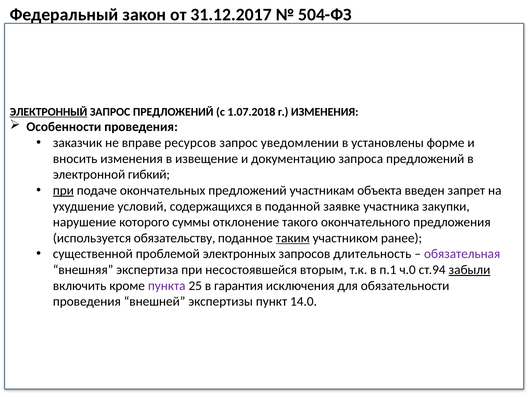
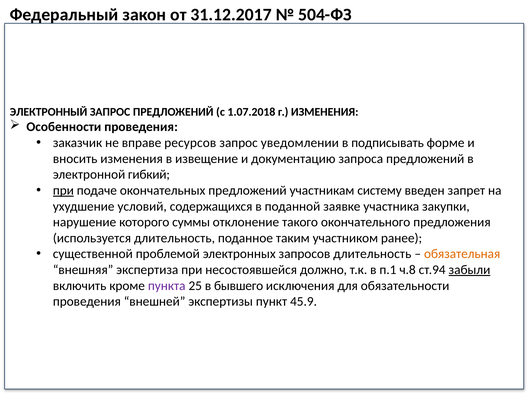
ЭЛЕКТРОННЫЙ underline: present -> none (49, 112)
установлены: установлены -> подписывать (388, 143)
объекта: объекта -> систему (380, 191)
используется обязательству: обязательству -> длительность (175, 238)
таким underline: present -> none (293, 238)
обязательная colour: purple -> orange (462, 254)
вторым: вторым -> должно (323, 270)
ч.0: ч.0 -> ч.8 (408, 270)
гарантия: гарантия -> бывшего (239, 286)
14.0: 14.0 -> 45.9 (304, 302)
